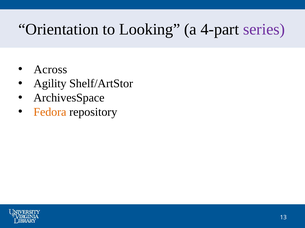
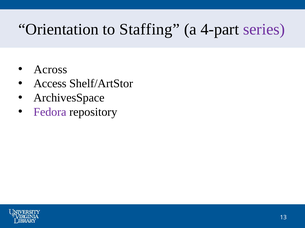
Looking: Looking -> Staffing (150, 29)
Agility: Agility -> Access (50, 84)
Fedora colour: orange -> purple (50, 112)
